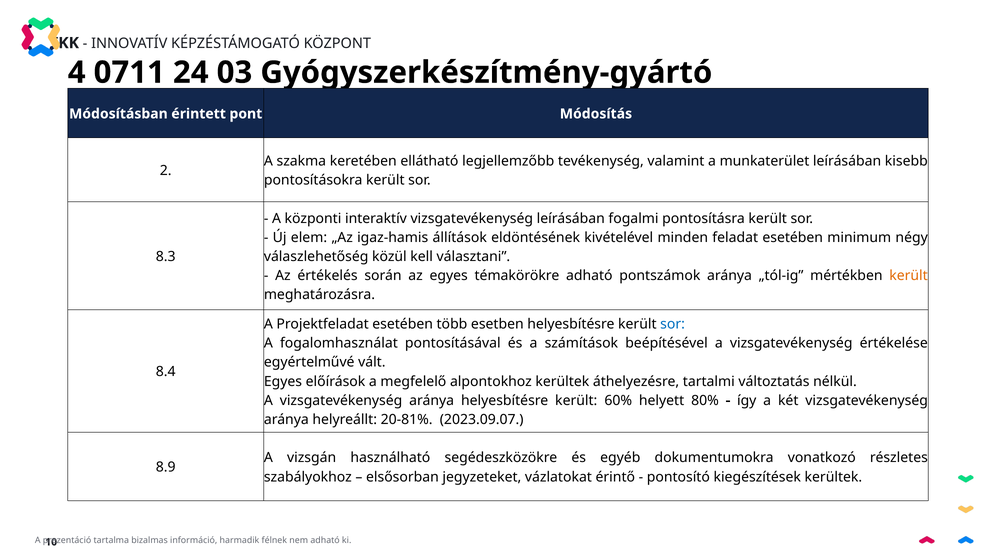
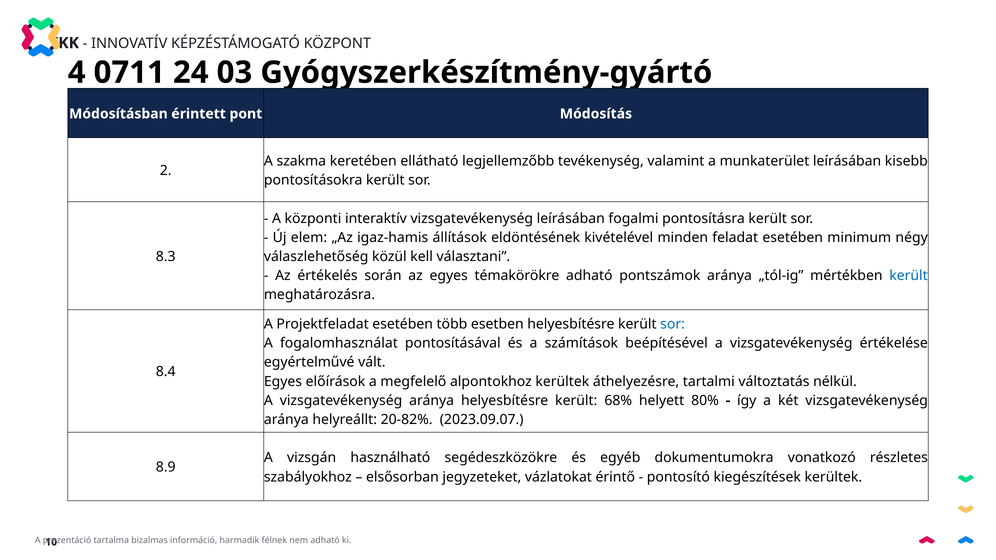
került colour: orange -> blue (909, 276)
60%: 60% -> 68% (618, 401)
20-81%: 20-81% -> 20-82% (407, 420)
